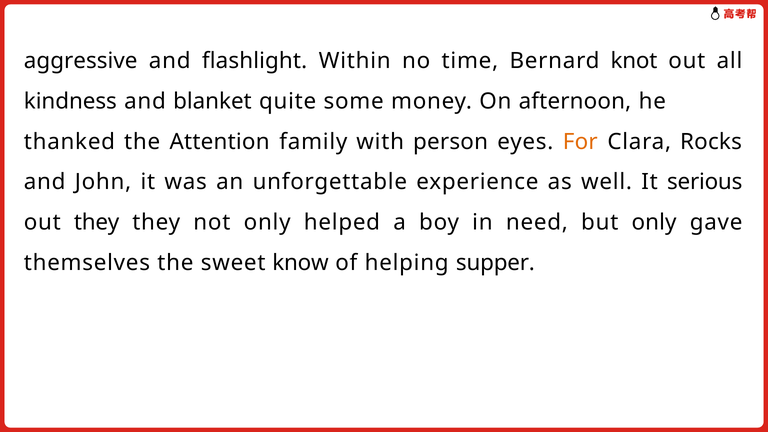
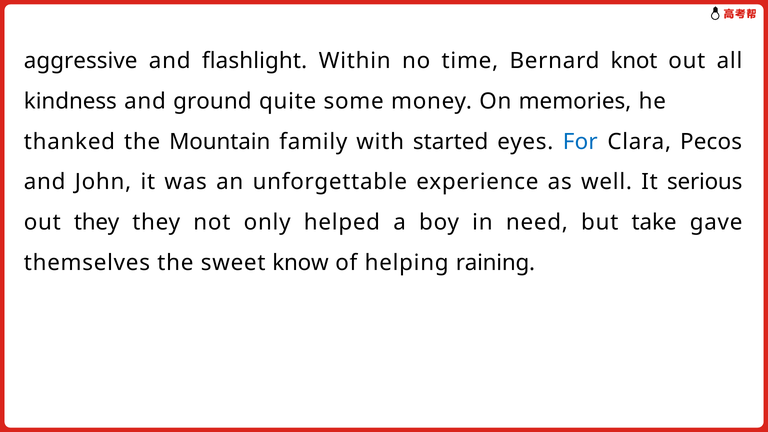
blanket: blanket -> ground (212, 101)
afternoon: afternoon -> memories (575, 101)
Attention: Attention -> Mountain (220, 142)
person: person -> started (451, 142)
For colour: orange -> blue (580, 142)
Rocks: Rocks -> Pecos (711, 142)
but only: only -> take (654, 222)
supper: supper -> raining (495, 263)
